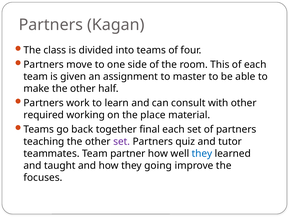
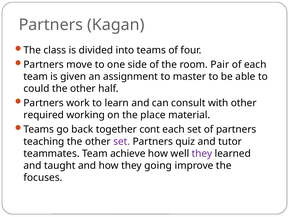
This: This -> Pair (220, 64)
make: make -> could (36, 89)
final: final -> cont (150, 129)
partner: partner -> achieve (128, 153)
they colour: blue -> purple (202, 153)
